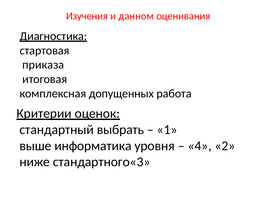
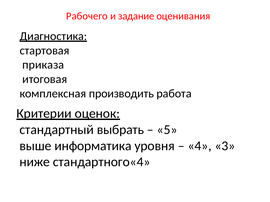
Изучения: Изучения -> Рабочего (87, 16)
данном: данном -> задание (136, 16)
допущенных: допущенных -> производить (121, 94)
1: 1 -> 5 (167, 130)
2: 2 -> 3 (225, 146)
стандартного«3: стандартного«3 -> стандартного«4 (102, 162)
